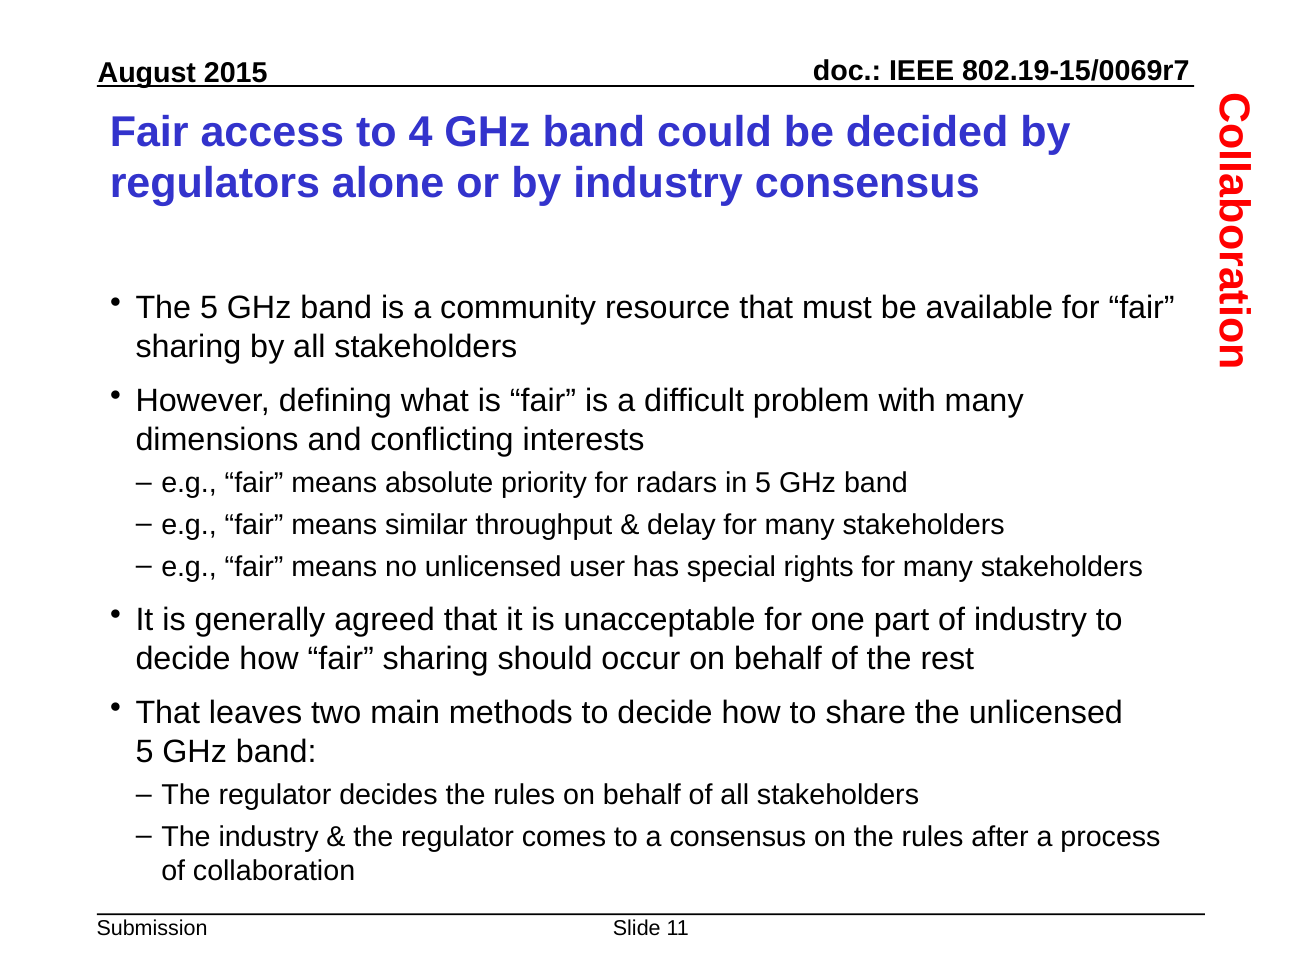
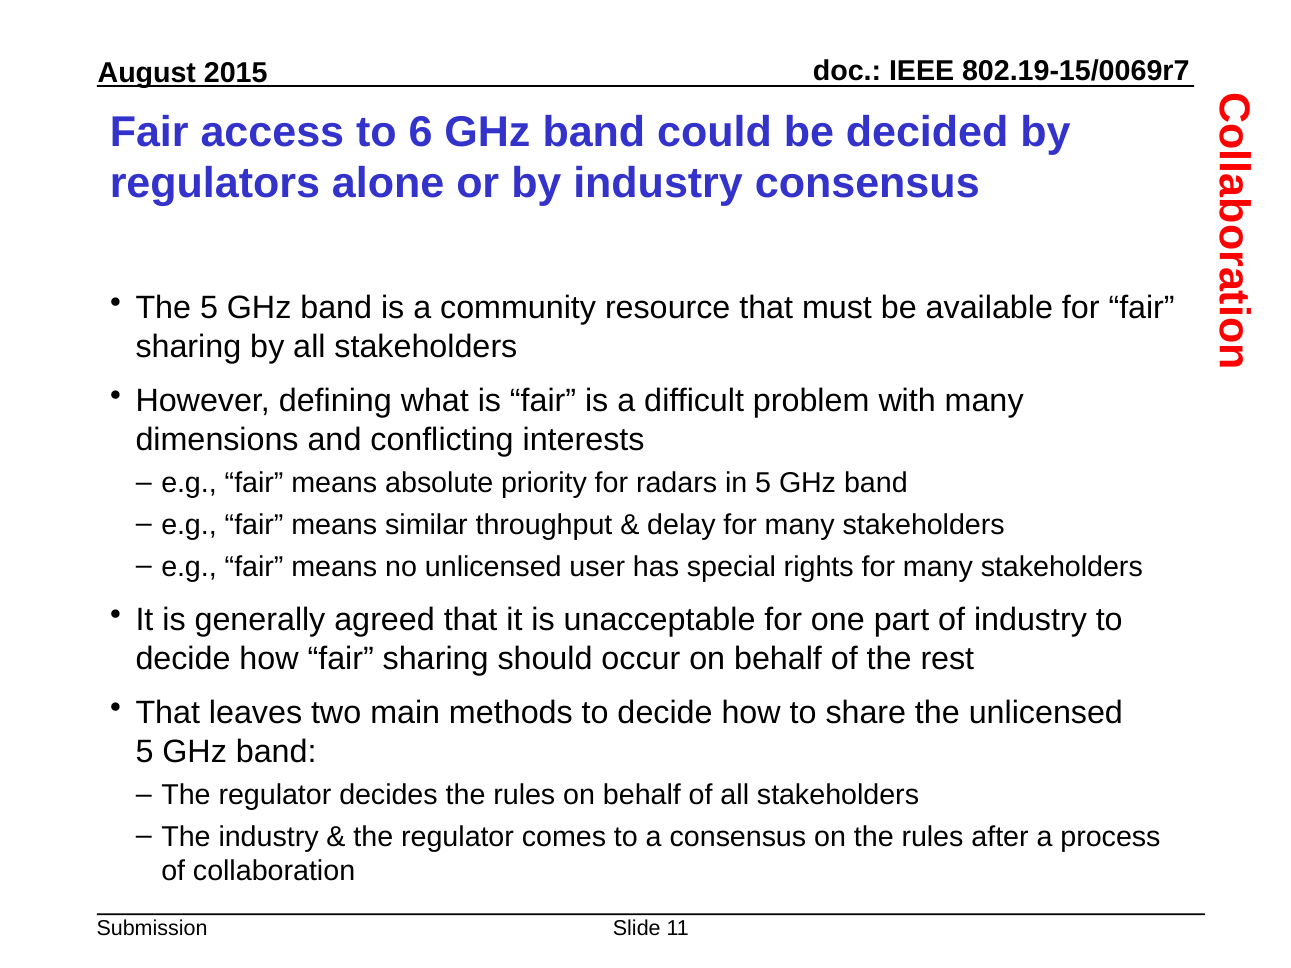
4: 4 -> 6 (421, 132)
